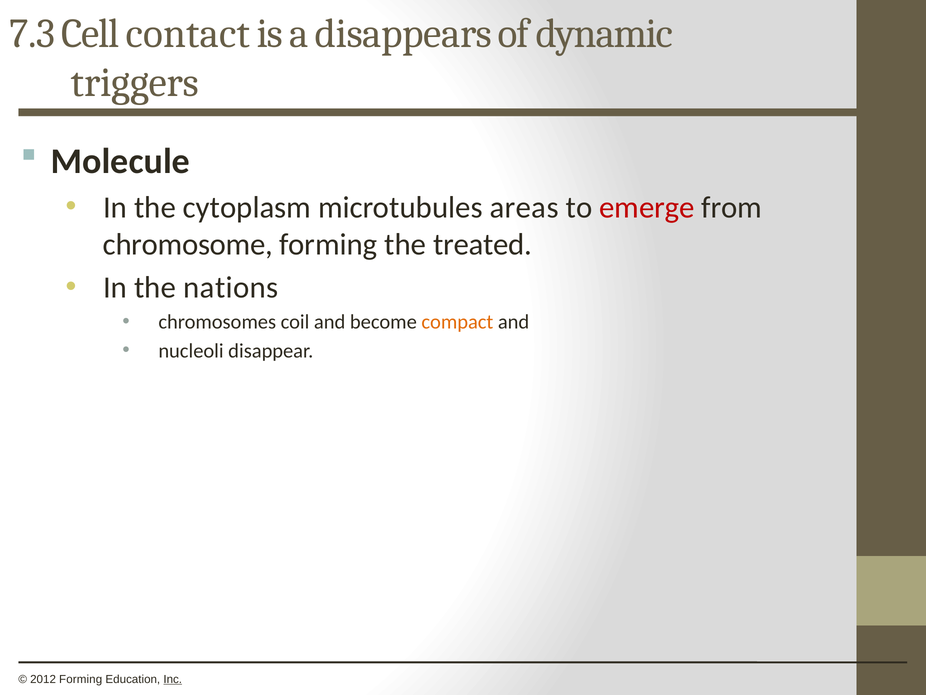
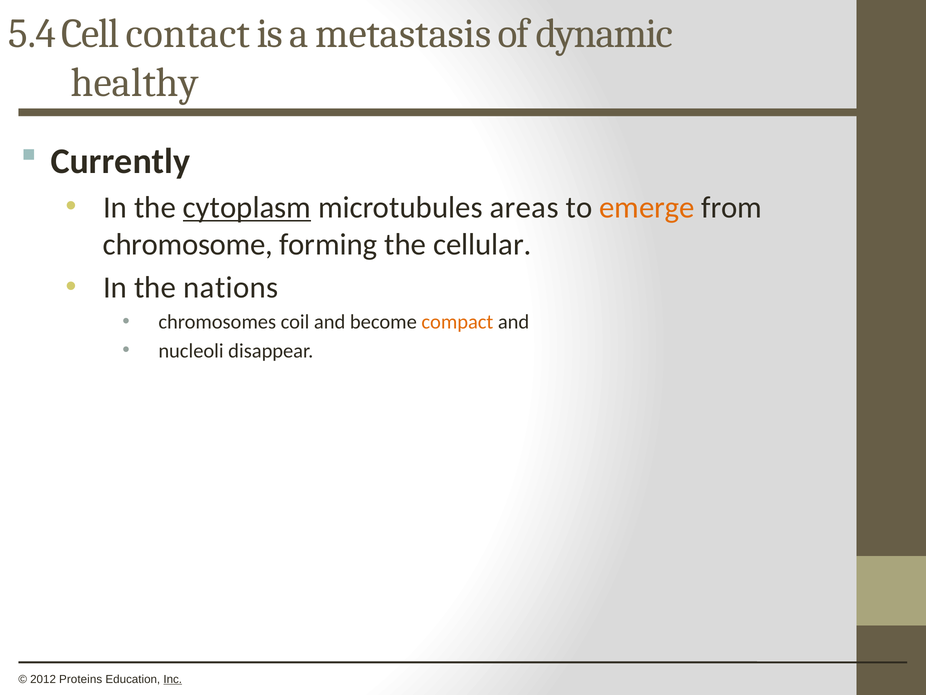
7.3: 7.3 -> 5.4 (32, 33)
disappears: disappears -> metastasis (403, 33)
triggers: triggers -> healthy (135, 83)
Molecule: Molecule -> Currently (120, 161)
cytoplasm underline: none -> present (247, 207)
emerge colour: red -> orange (647, 207)
treated: treated -> cellular (482, 244)
2012 Forming: Forming -> Proteins (81, 679)
